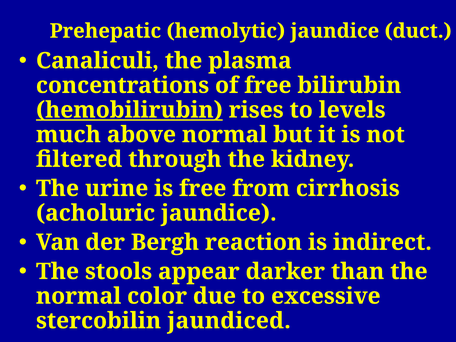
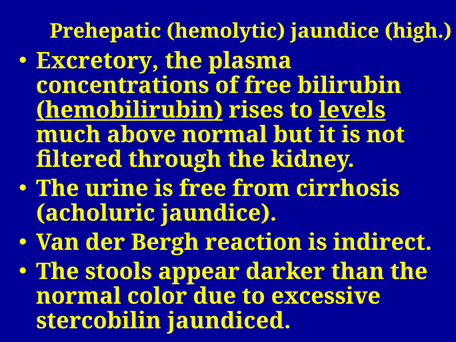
duct: duct -> high (418, 31)
Canaliculi: Canaliculi -> Excretory (97, 61)
levels underline: none -> present (352, 110)
